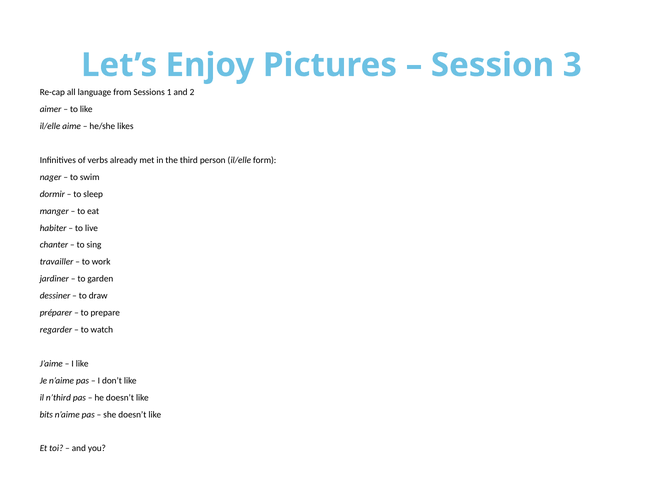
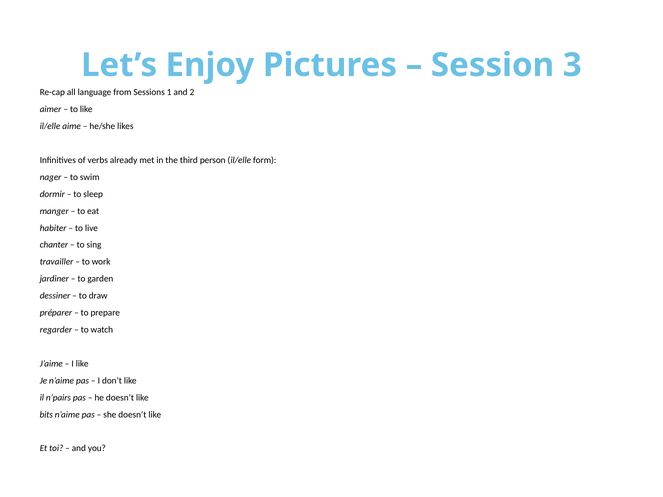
n’third: n’third -> n’pairs (58, 398)
